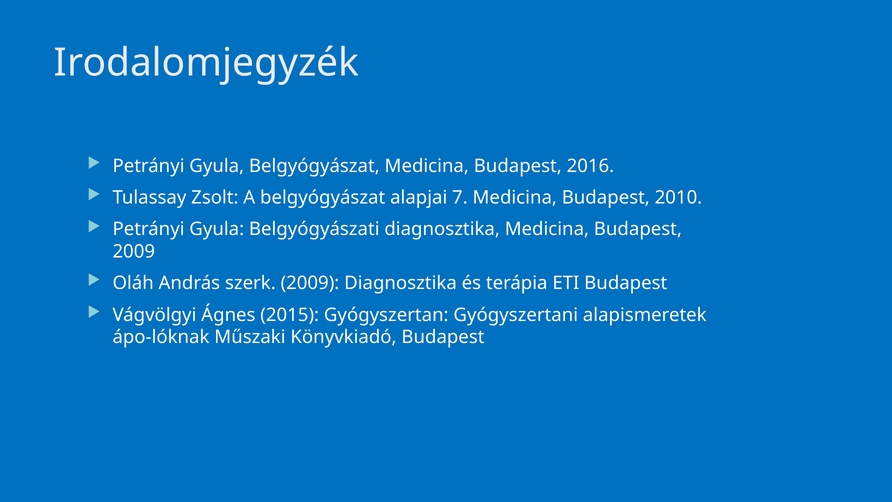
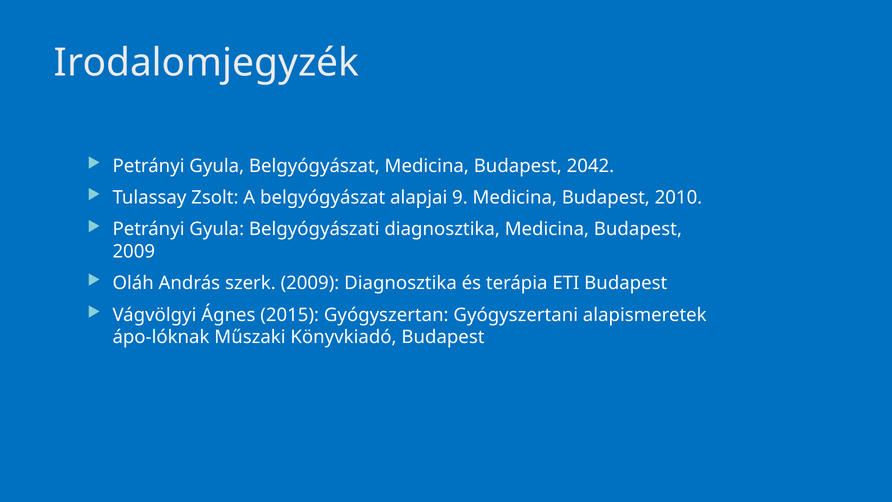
2016: 2016 -> 2042 (590, 166)
7: 7 -> 9 (460, 198)
